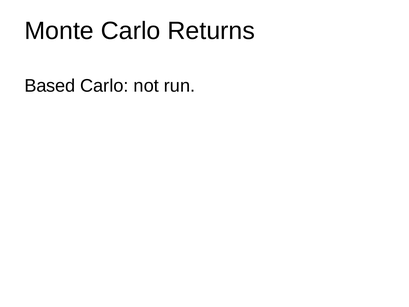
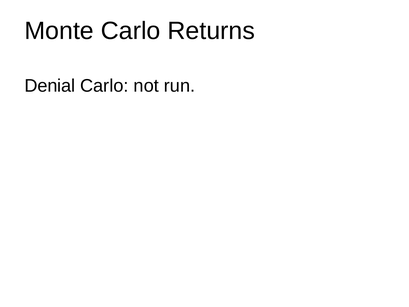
Based: Based -> Denial (50, 86)
